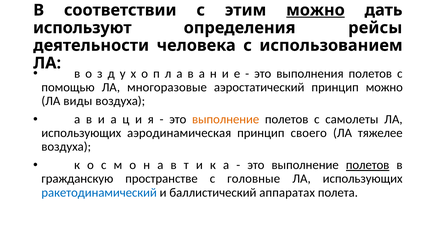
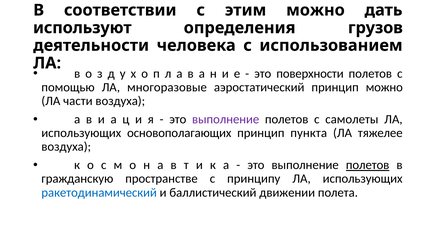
можно underline: present -> none (315, 10)
рейсы: рейсы -> грузов (375, 28)
выполнения: выполнения -> поверхности (310, 74)
виды: виды -> части (78, 101)
выполнение colour: orange -> purple (226, 119)
аэродинамическая: аэродинамическая -> основополагающих (179, 133)
своего: своего -> пункта (309, 133)
головные: головные -> принципу (254, 179)
аппаратах: аппаратах -> движении (287, 193)
